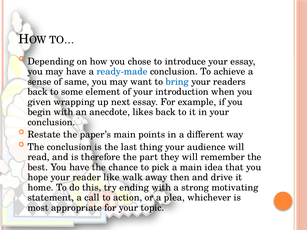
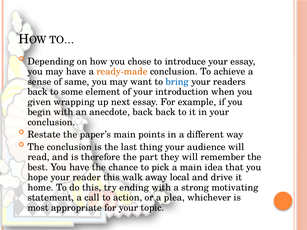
ready-made colour: blue -> orange (122, 72)
anecdote likes: likes -> back (143, 112)
reader like: like -> this (111, 178)
then: then -> local (180, 178)
